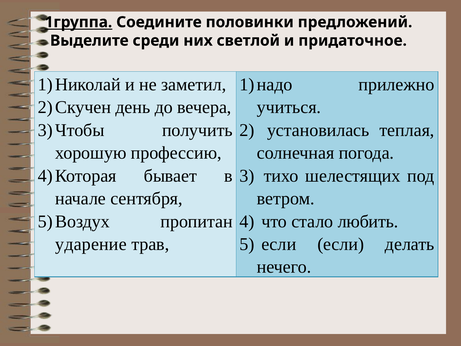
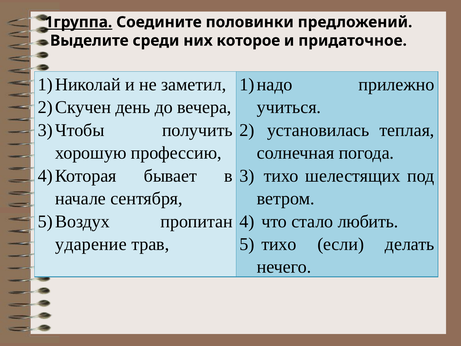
светлой: светлой -> которое (248, 41)
если: если -> тихо (279, 244)
